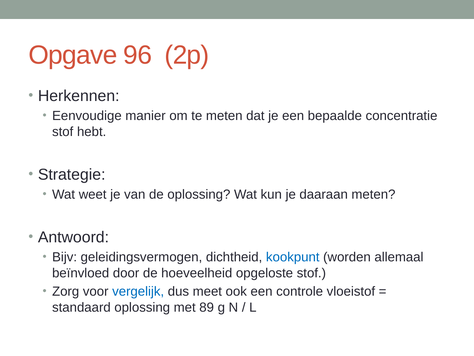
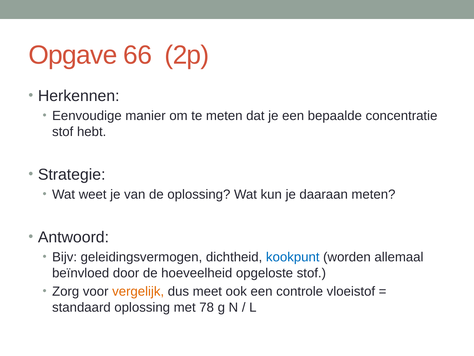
96: 96 -> 66 (138, 55)
vergelijk colour: blue -> orange (138, 291)
89: 89 -> 78 (207, 307)
